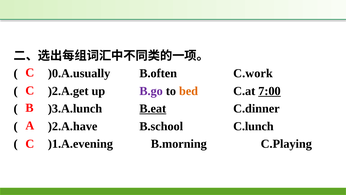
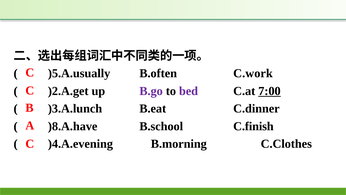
)0.A.usually: )0.A.usually -> )5.A.usually (79, 73)
bed colour: orange -> purple (189, 91)
B.eat underline: present -> none (153, 108)
)2.A.have: )2.A.have -> )8.A.have (73, 126)
C.lunch: C.lunch -> C.finish (253, 126)
)1.A.evening: )1.A.evening -> )4.A.evening (80, 144)
C.Playing: C.Playing -> C.Clothes (286, 144)
